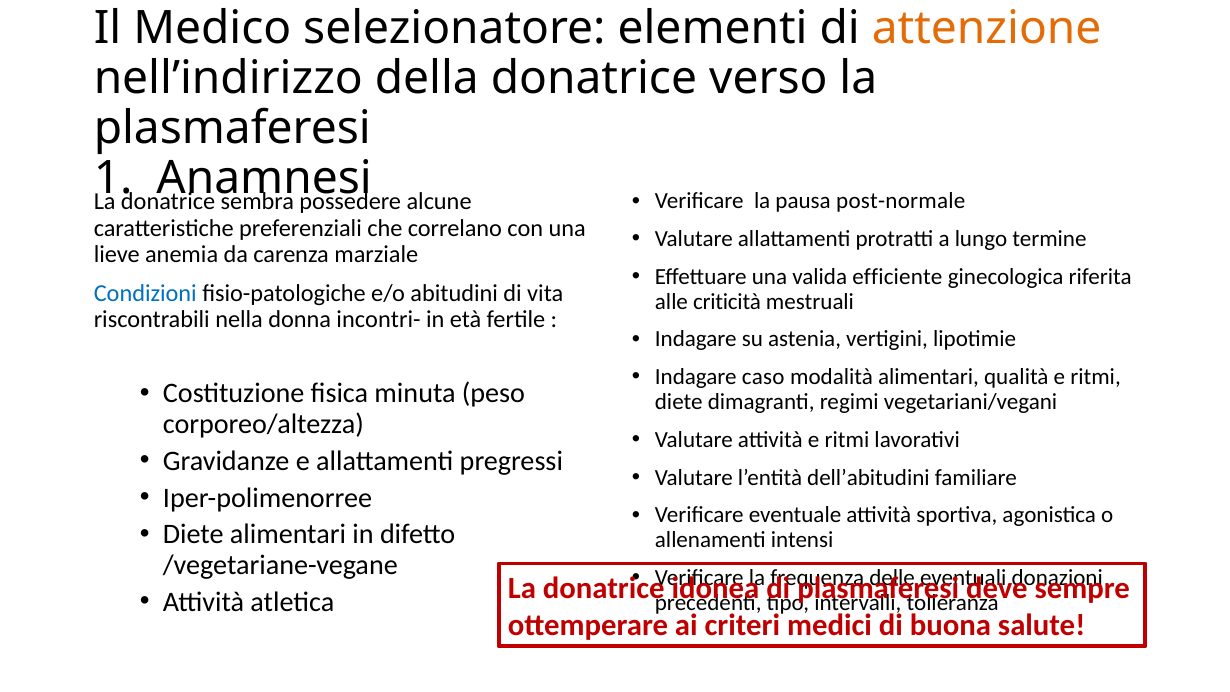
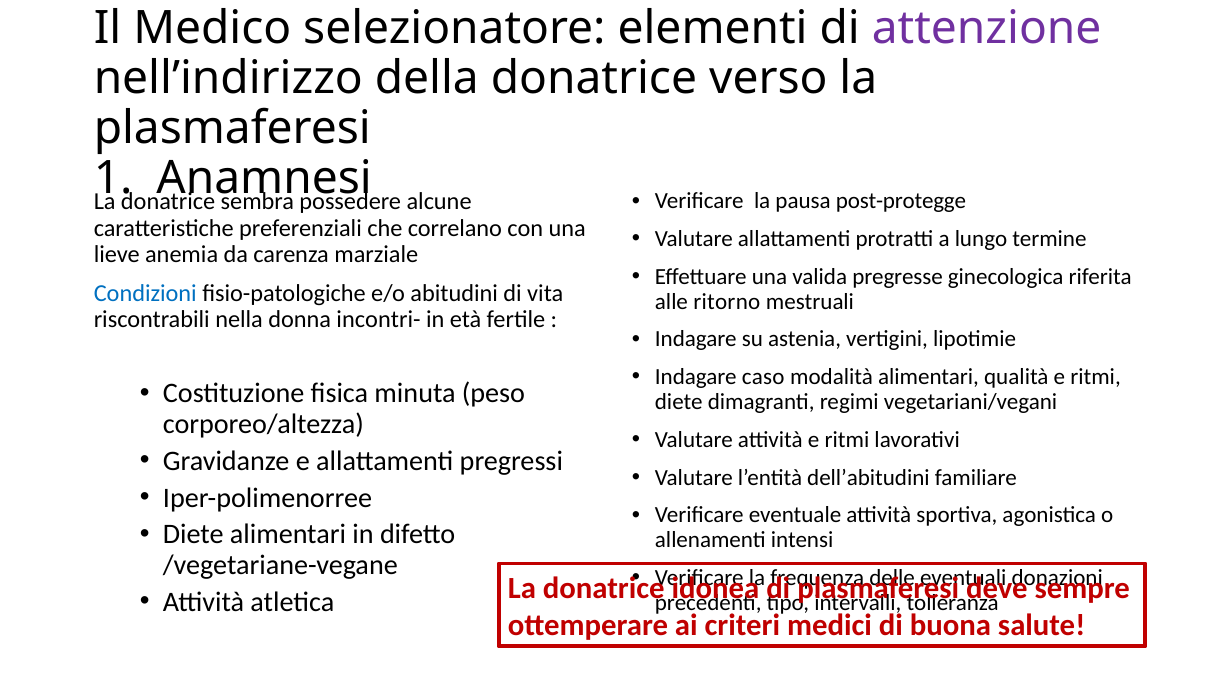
attenzione colour: orange -> purple (987, 29)
post-normale: post-normale -> post-protegge (901, 201)
efficiente: efficiente -> pregresse (898, 277)
criticità: criticità -> ritorno (727, 301)
